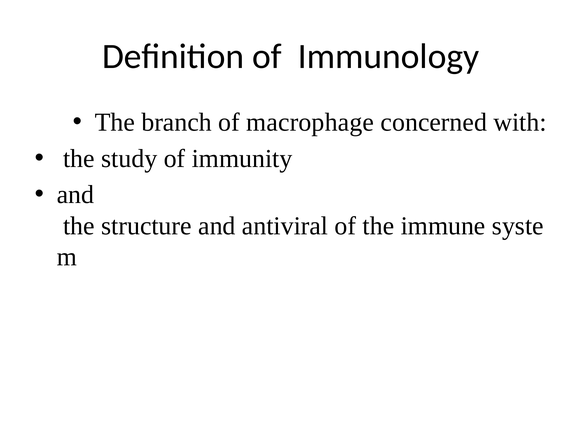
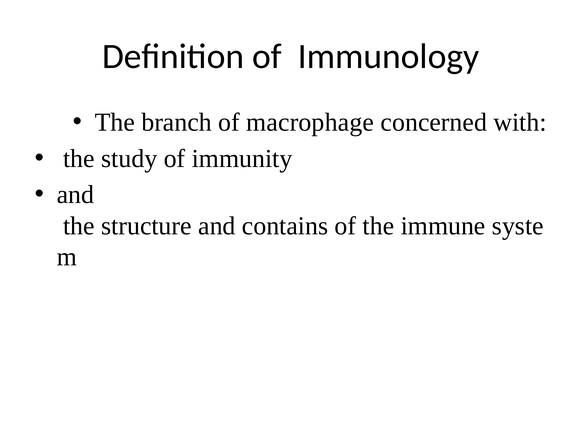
antiviral: antiviral -> contains (285, 226)
